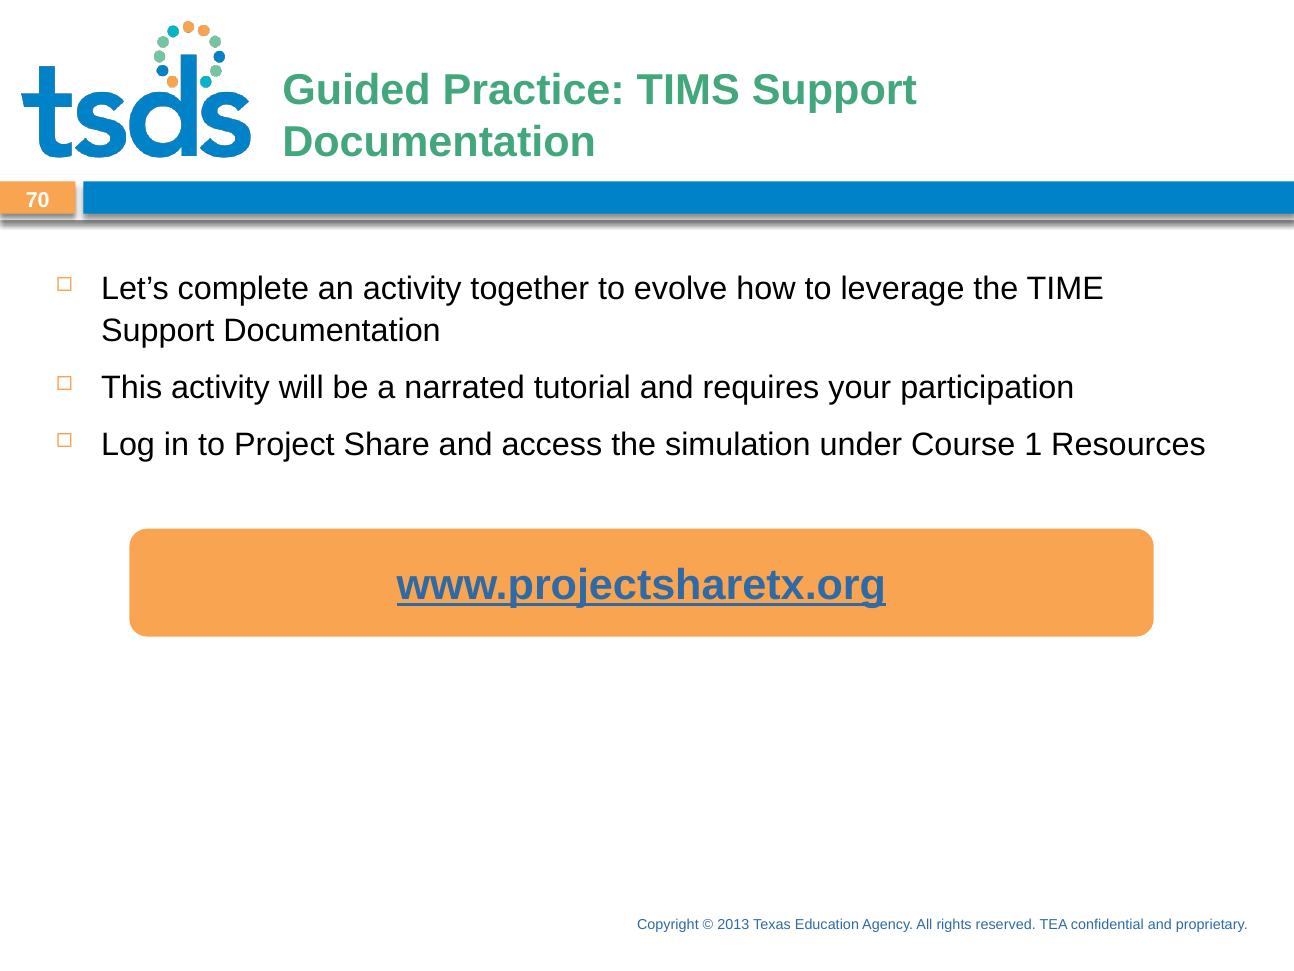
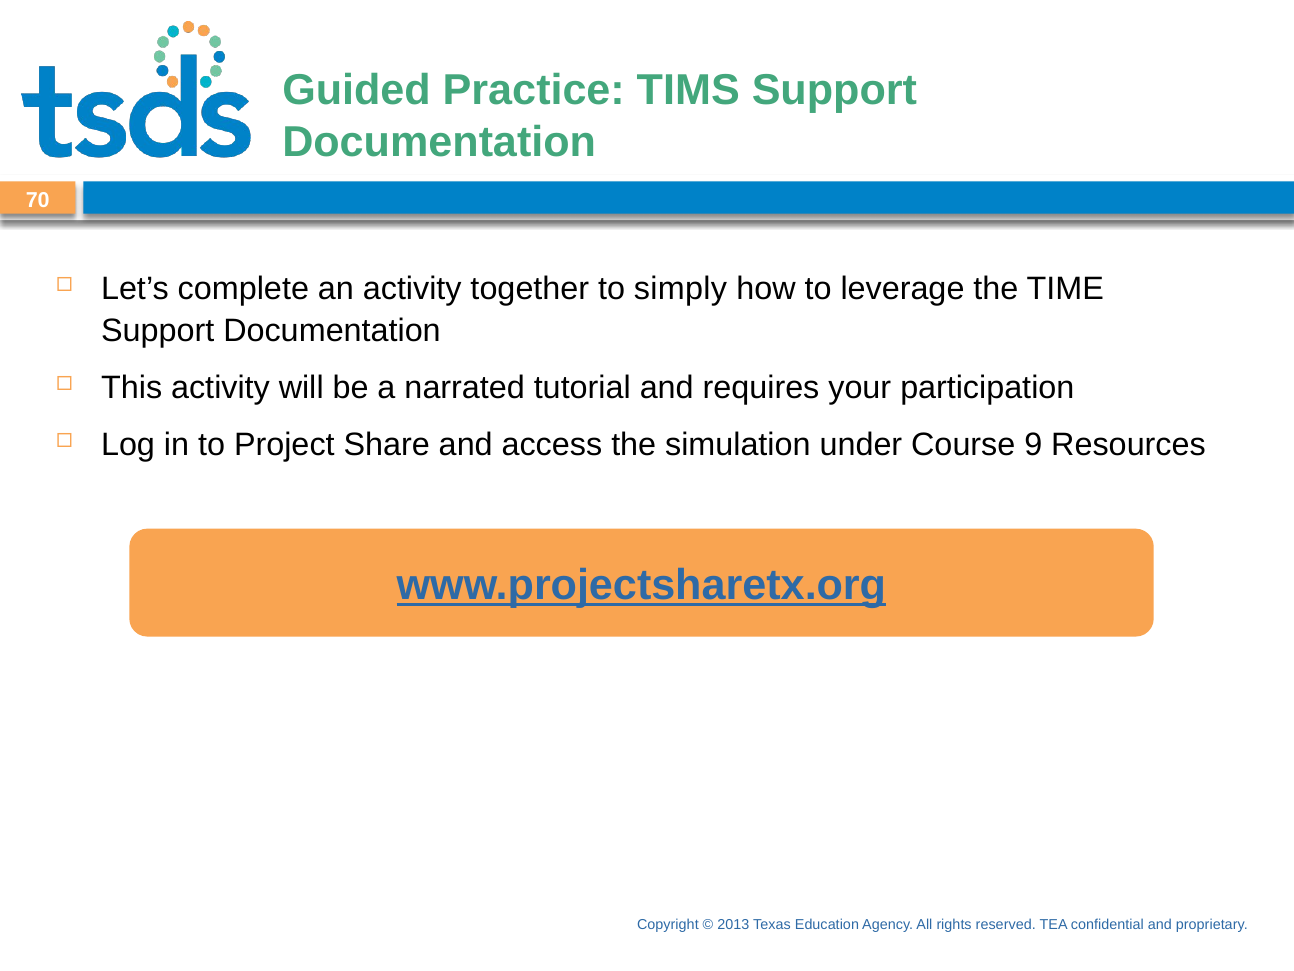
evolve: evolve -> simply (681, 289)
1: 1 -> 9 (1033, 445)
